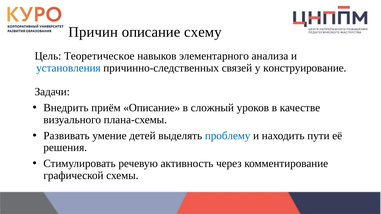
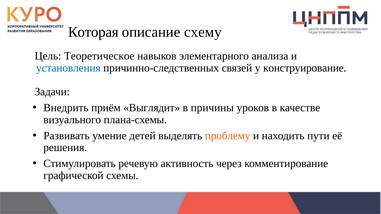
Причин: Причин -> Которая (93, 32)
приём Описание: Описание -> Выглядит (152, 108)
сложный: сложный -> причины (212, 108)
проблему colour: blue -> orange (228, 136)
